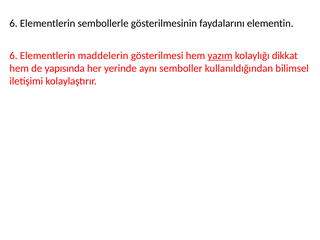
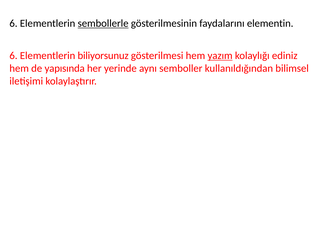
sembollerle underline: none -> present (103, 23)
maddelerin: maddelerin -> biliyorsunuz (103, 56)
dikkat: dikkat -> ediniz (285, 56)
